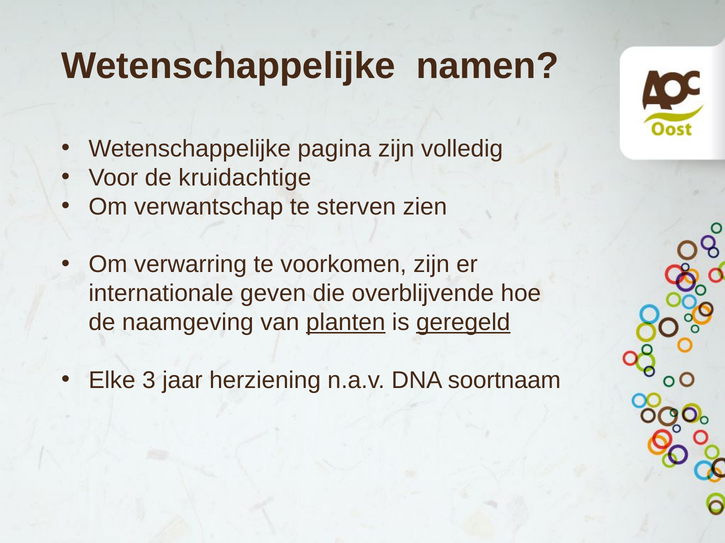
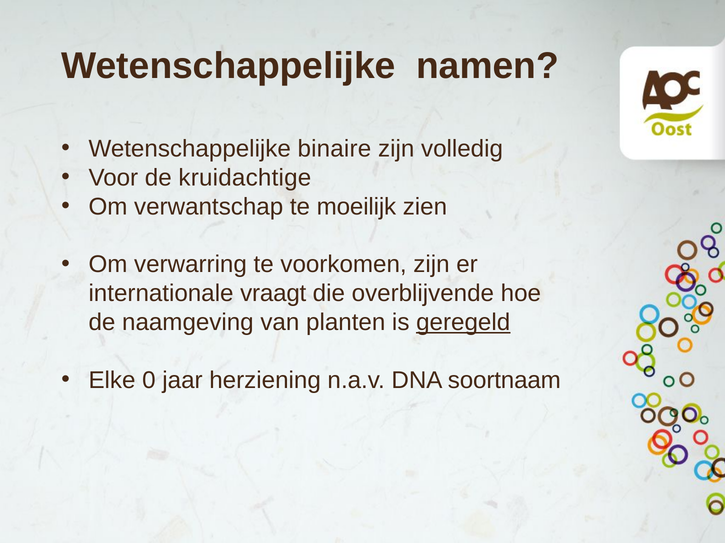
pagina: pagina -> binaire (334, 149)
sterven: sterven -> moeilijk (356, 207)
geven: geven -> vraagt (273, 294)
planten underline: present -> none (346, 323)
3: 3 -> 0 (149, 381)
